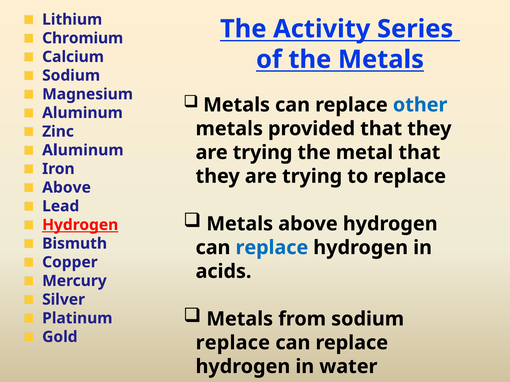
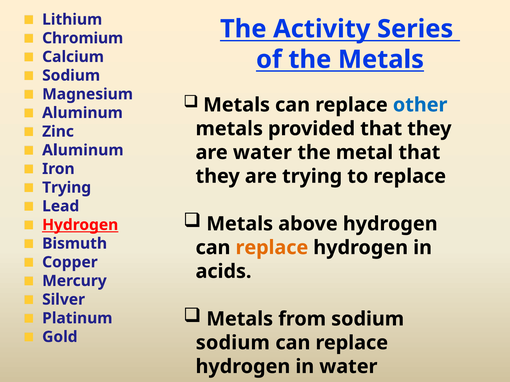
trying: trying -> water (262, 153)
Above: Above -> Trying (67, 188)
replace colour: blue -> orange (272, 248)
replace: replace -> sodium (233, 343)
